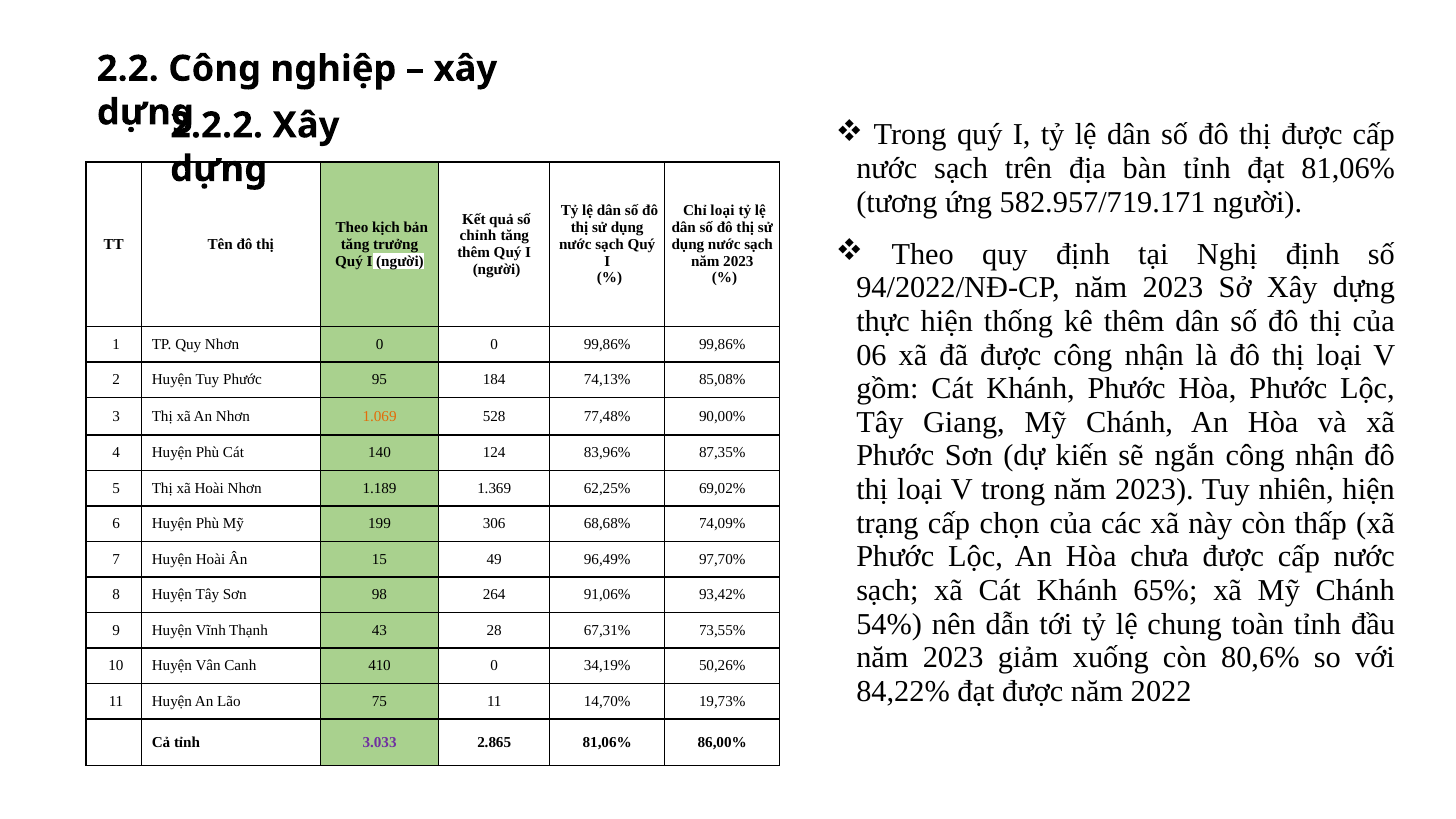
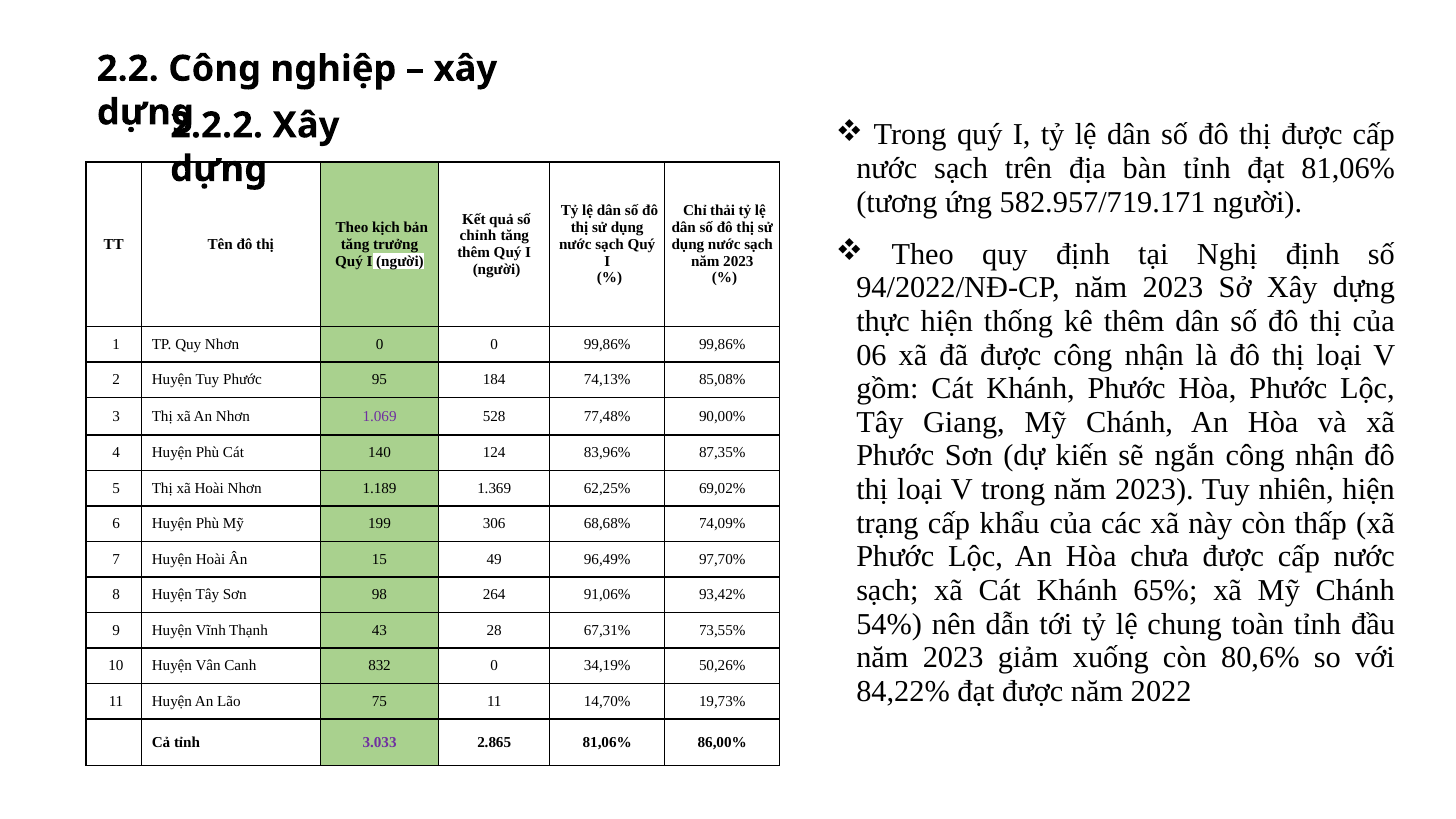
Chỉ loại: loại -> thải (723, 211)
1.069 colour: orange -> purple (380, 416)
chọn: chọn -> khẩu (1010, 523)
410: 410 -> 832 (380, 666)
